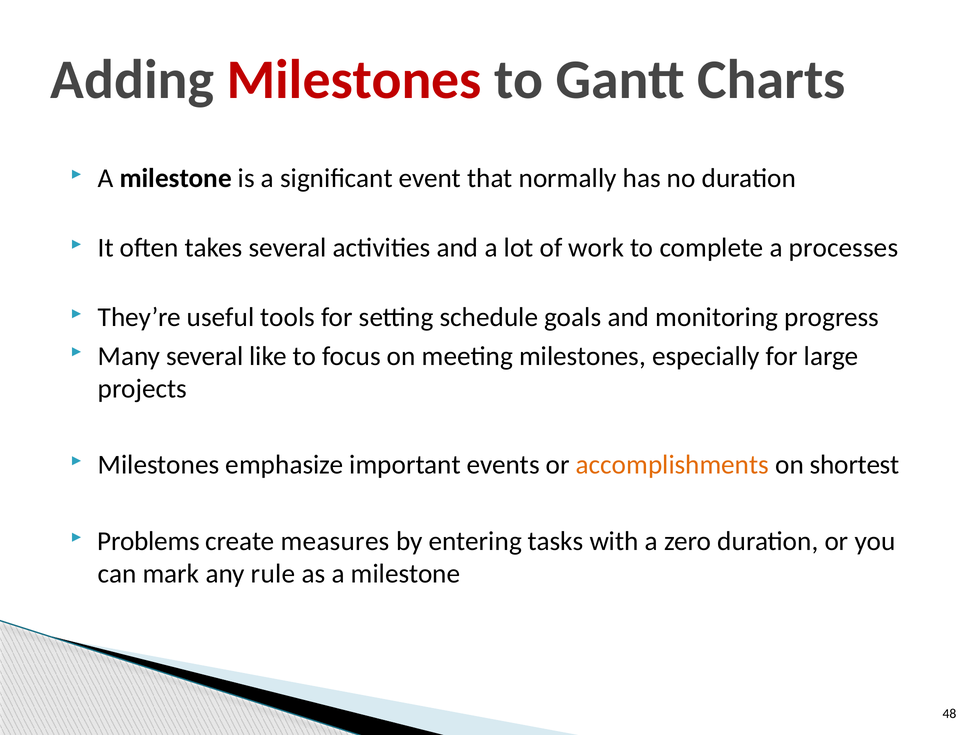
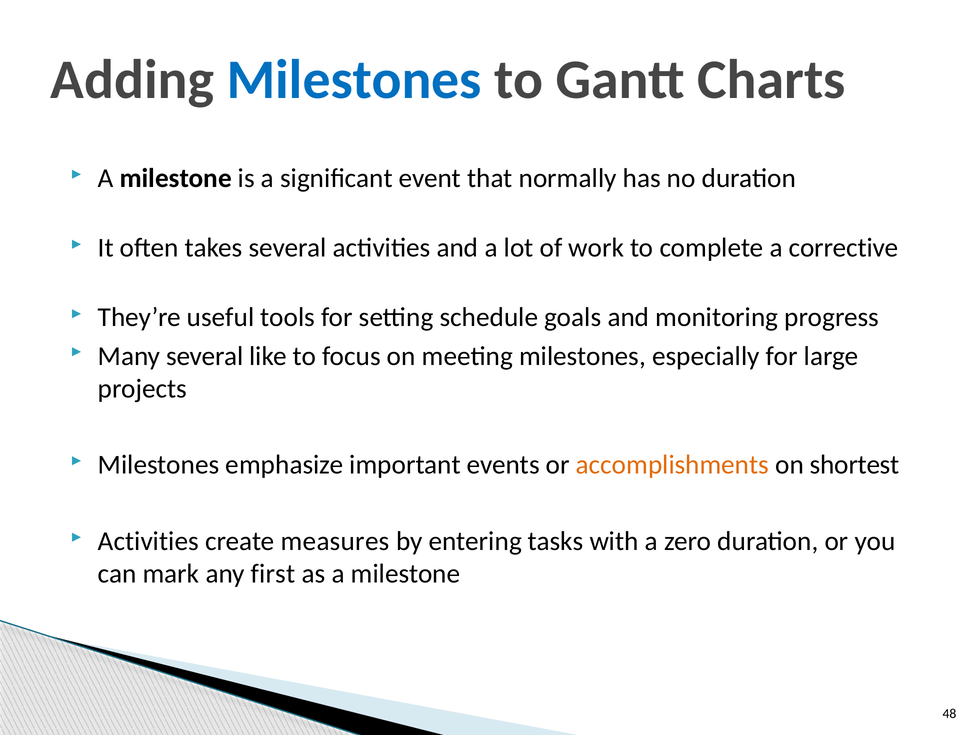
Milestones colour: red -> blue (354, 80)
processes: processes -> corrective (844, 248)
Problems: Problems -> Activities (148, 541)
rule: rule -> first (273, 574)
